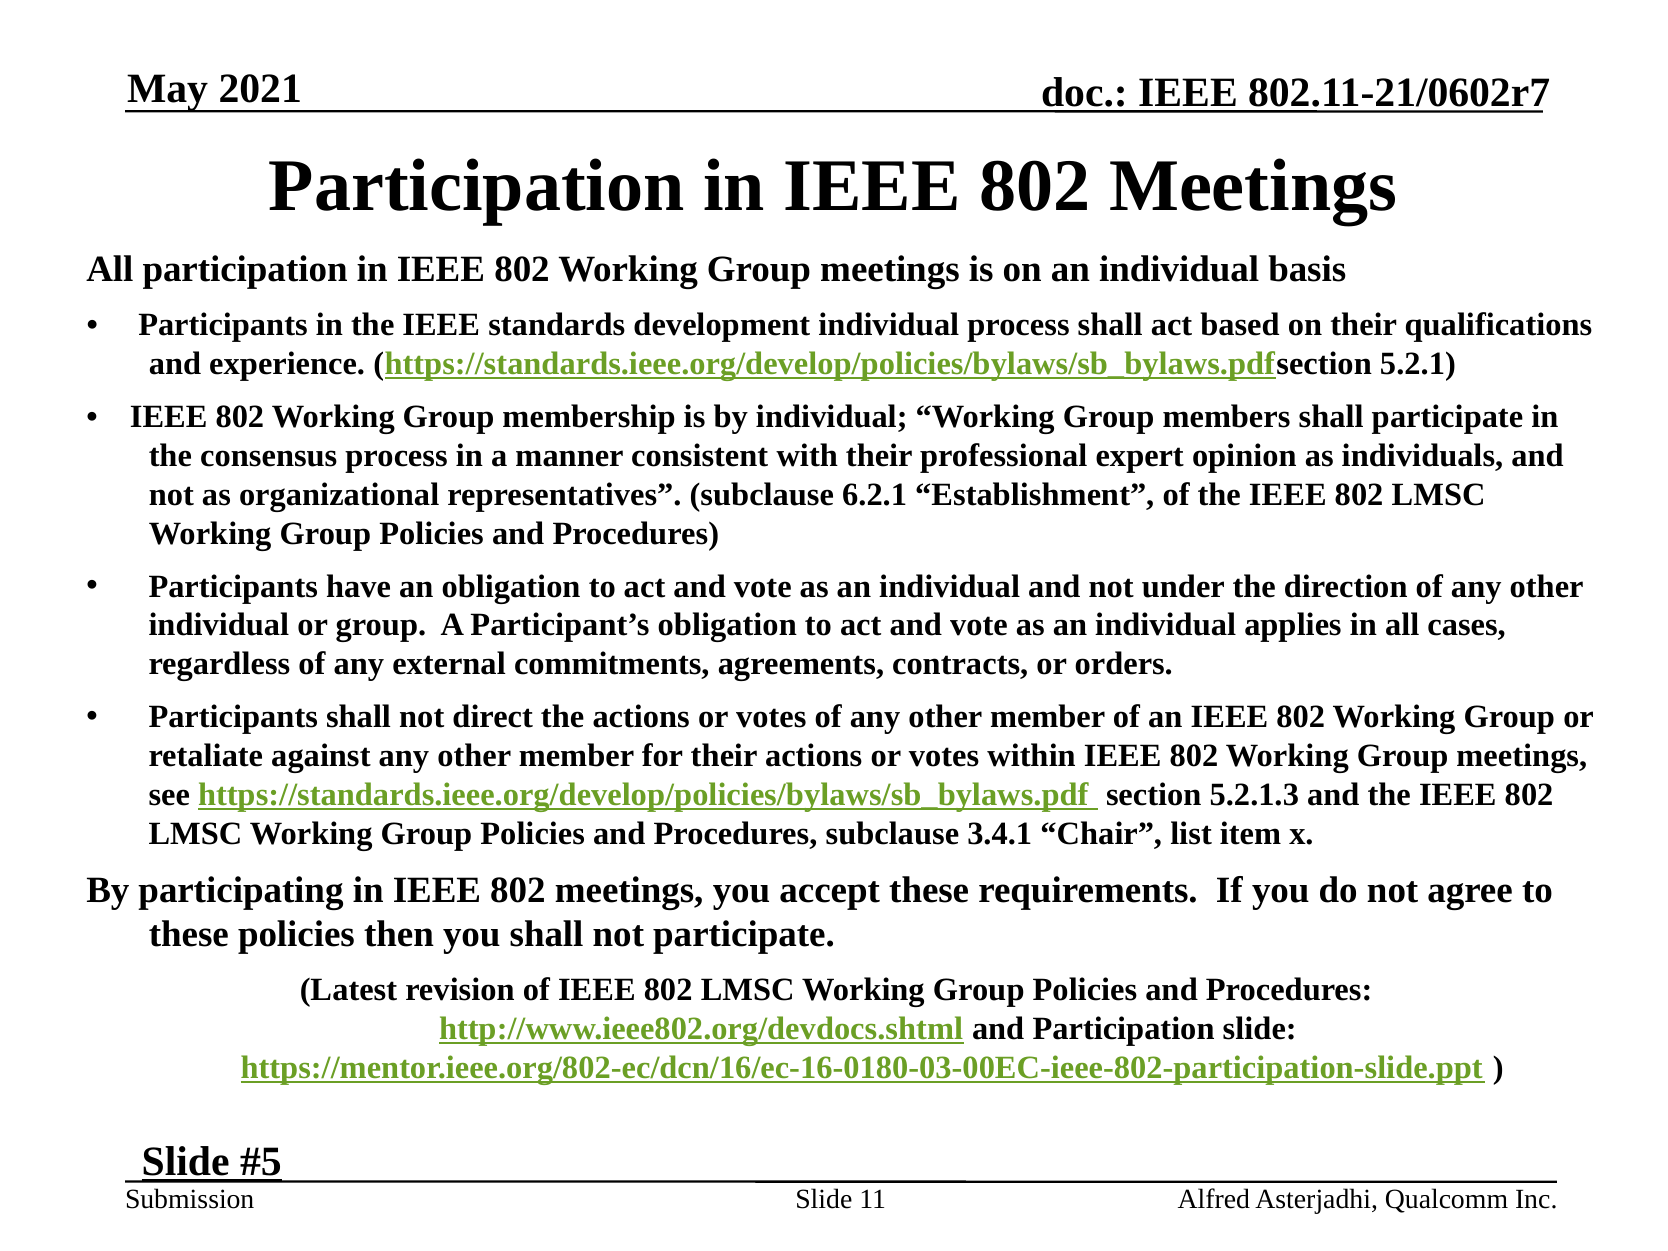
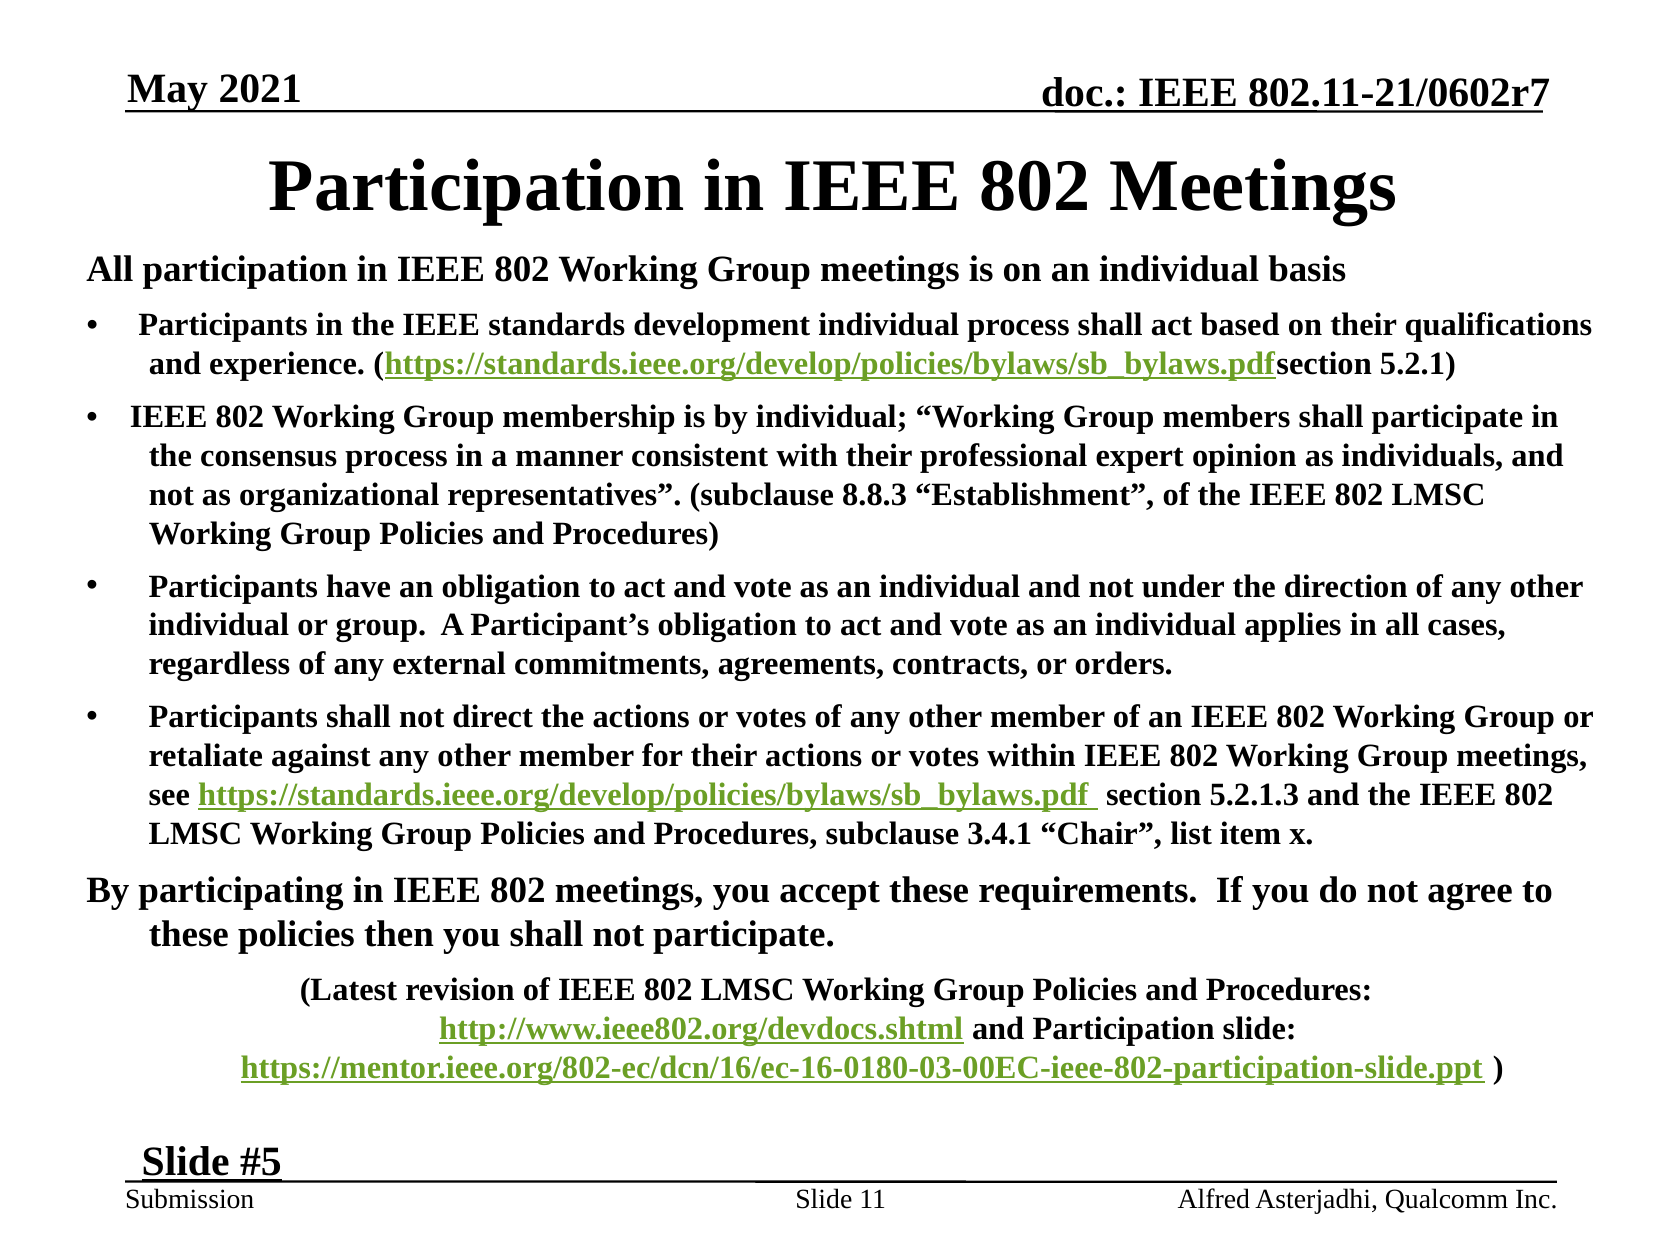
6.2.1: 6.2.1 -> 8.8.3 (875, 494)
